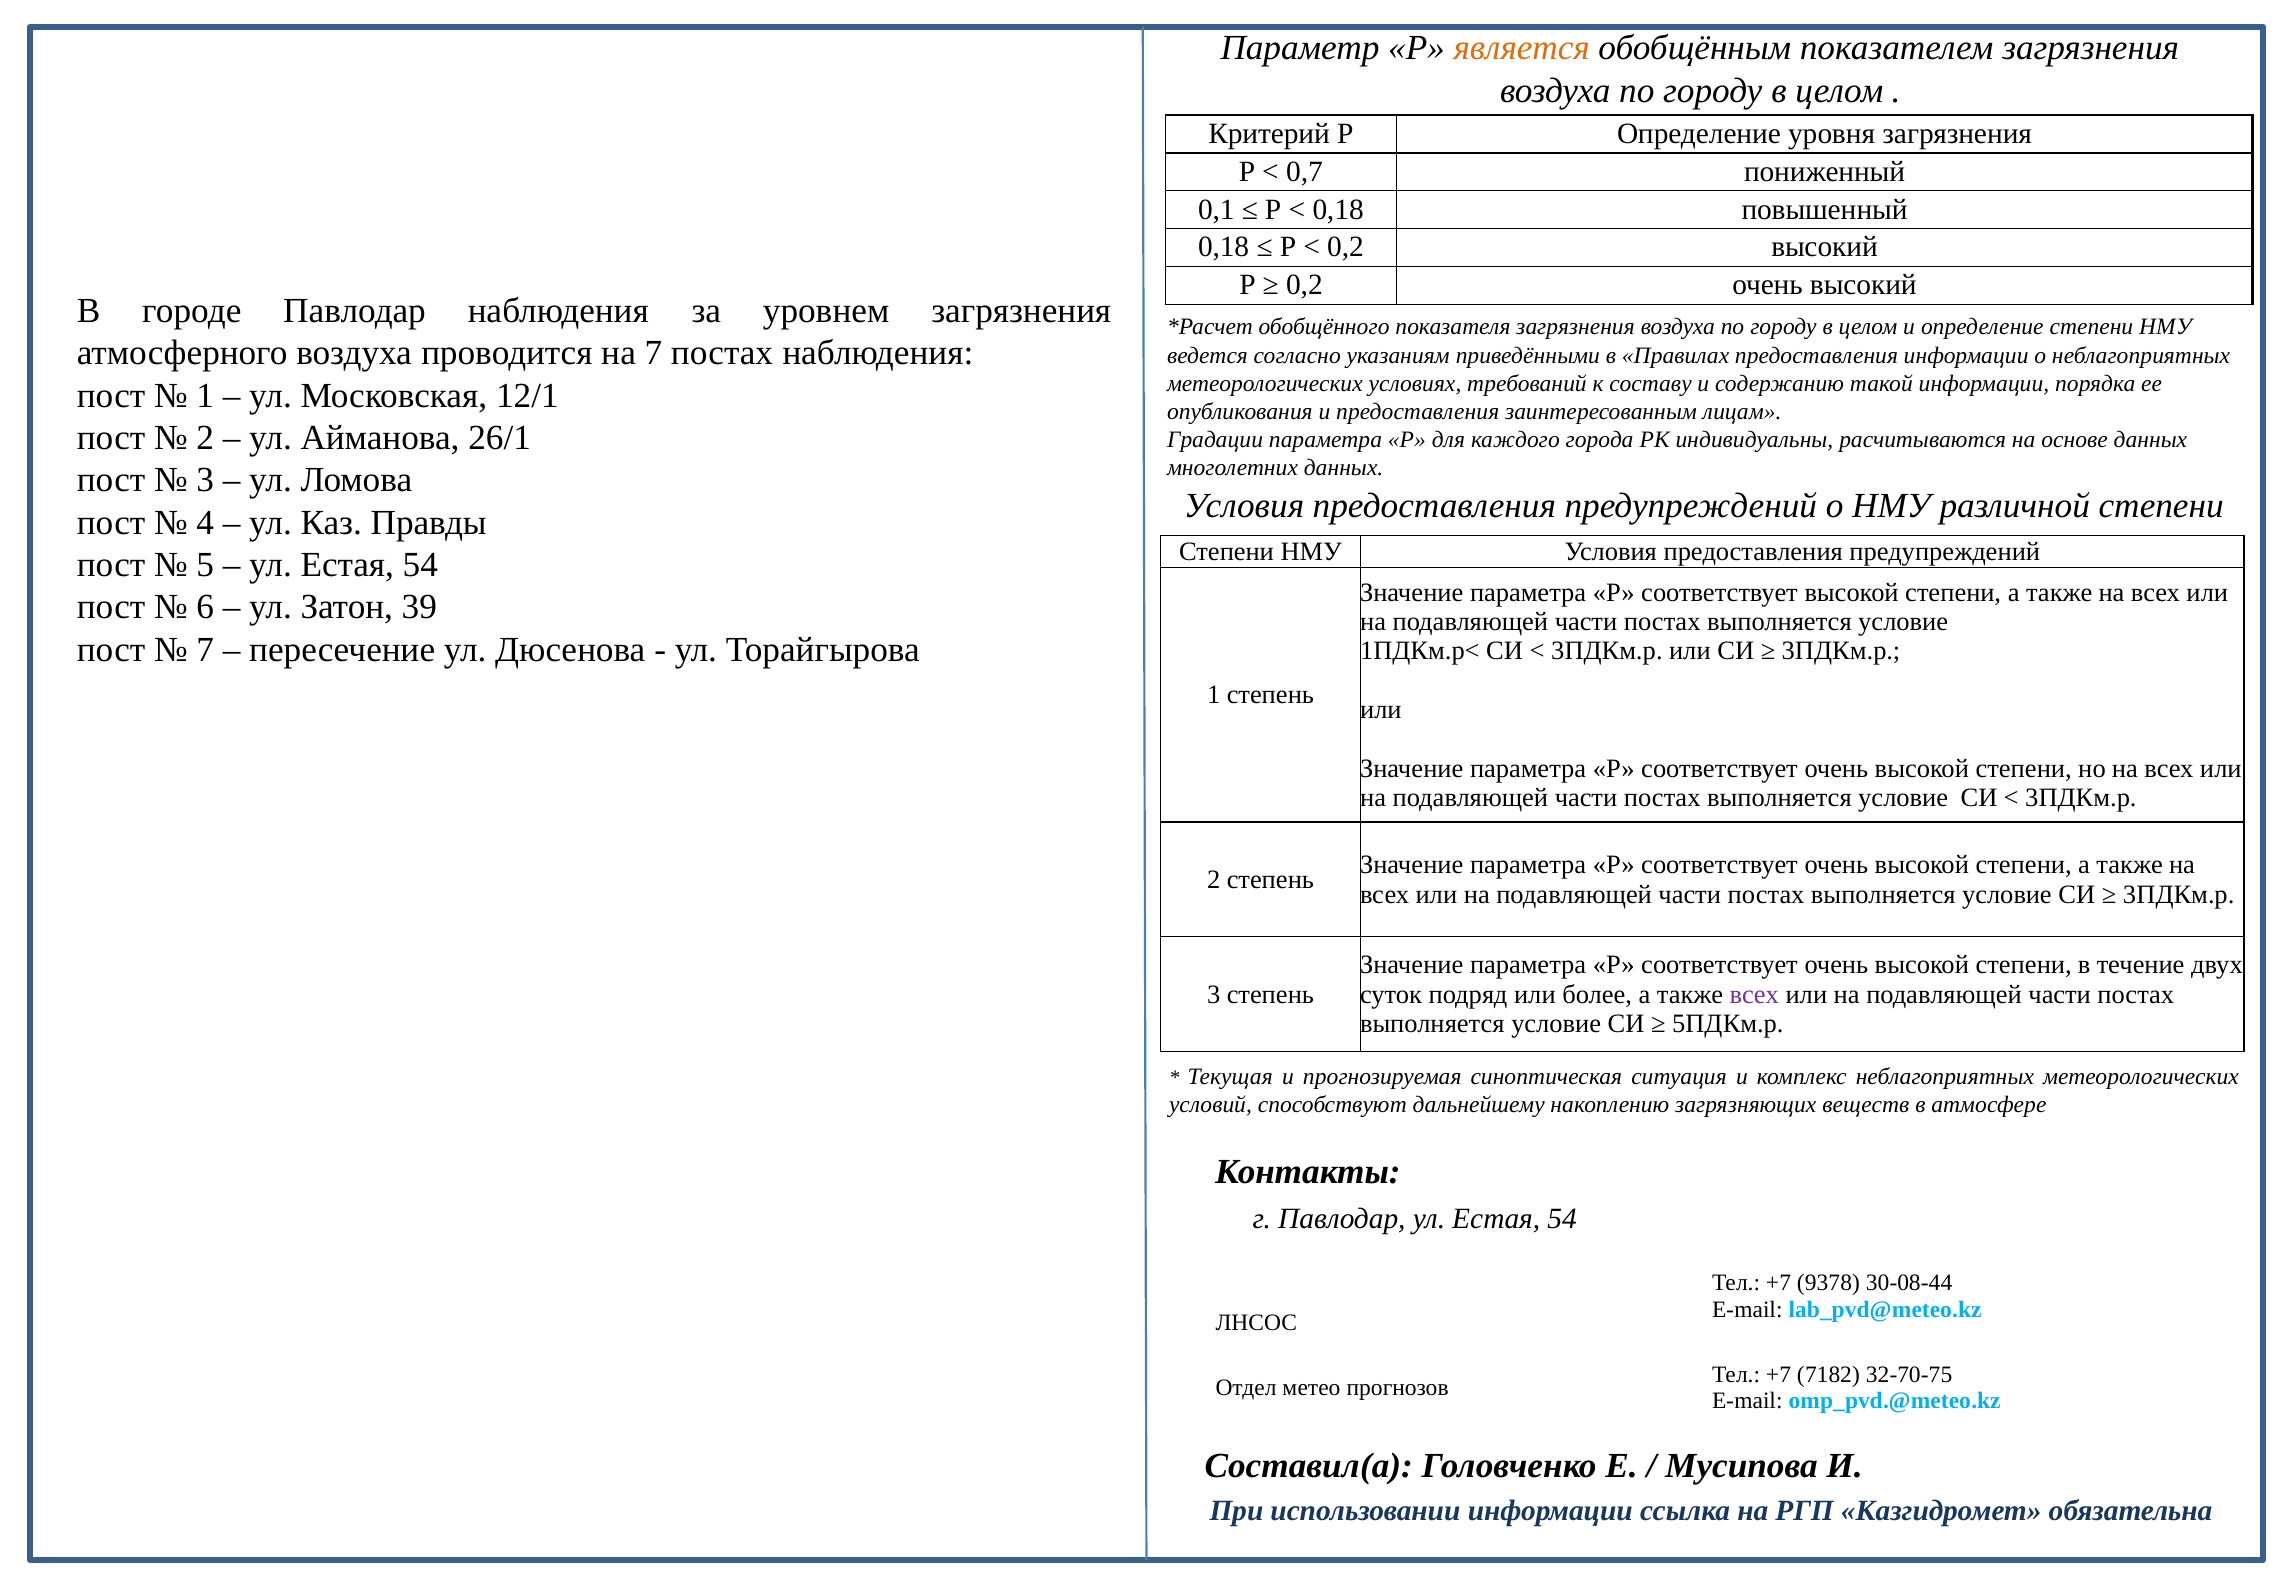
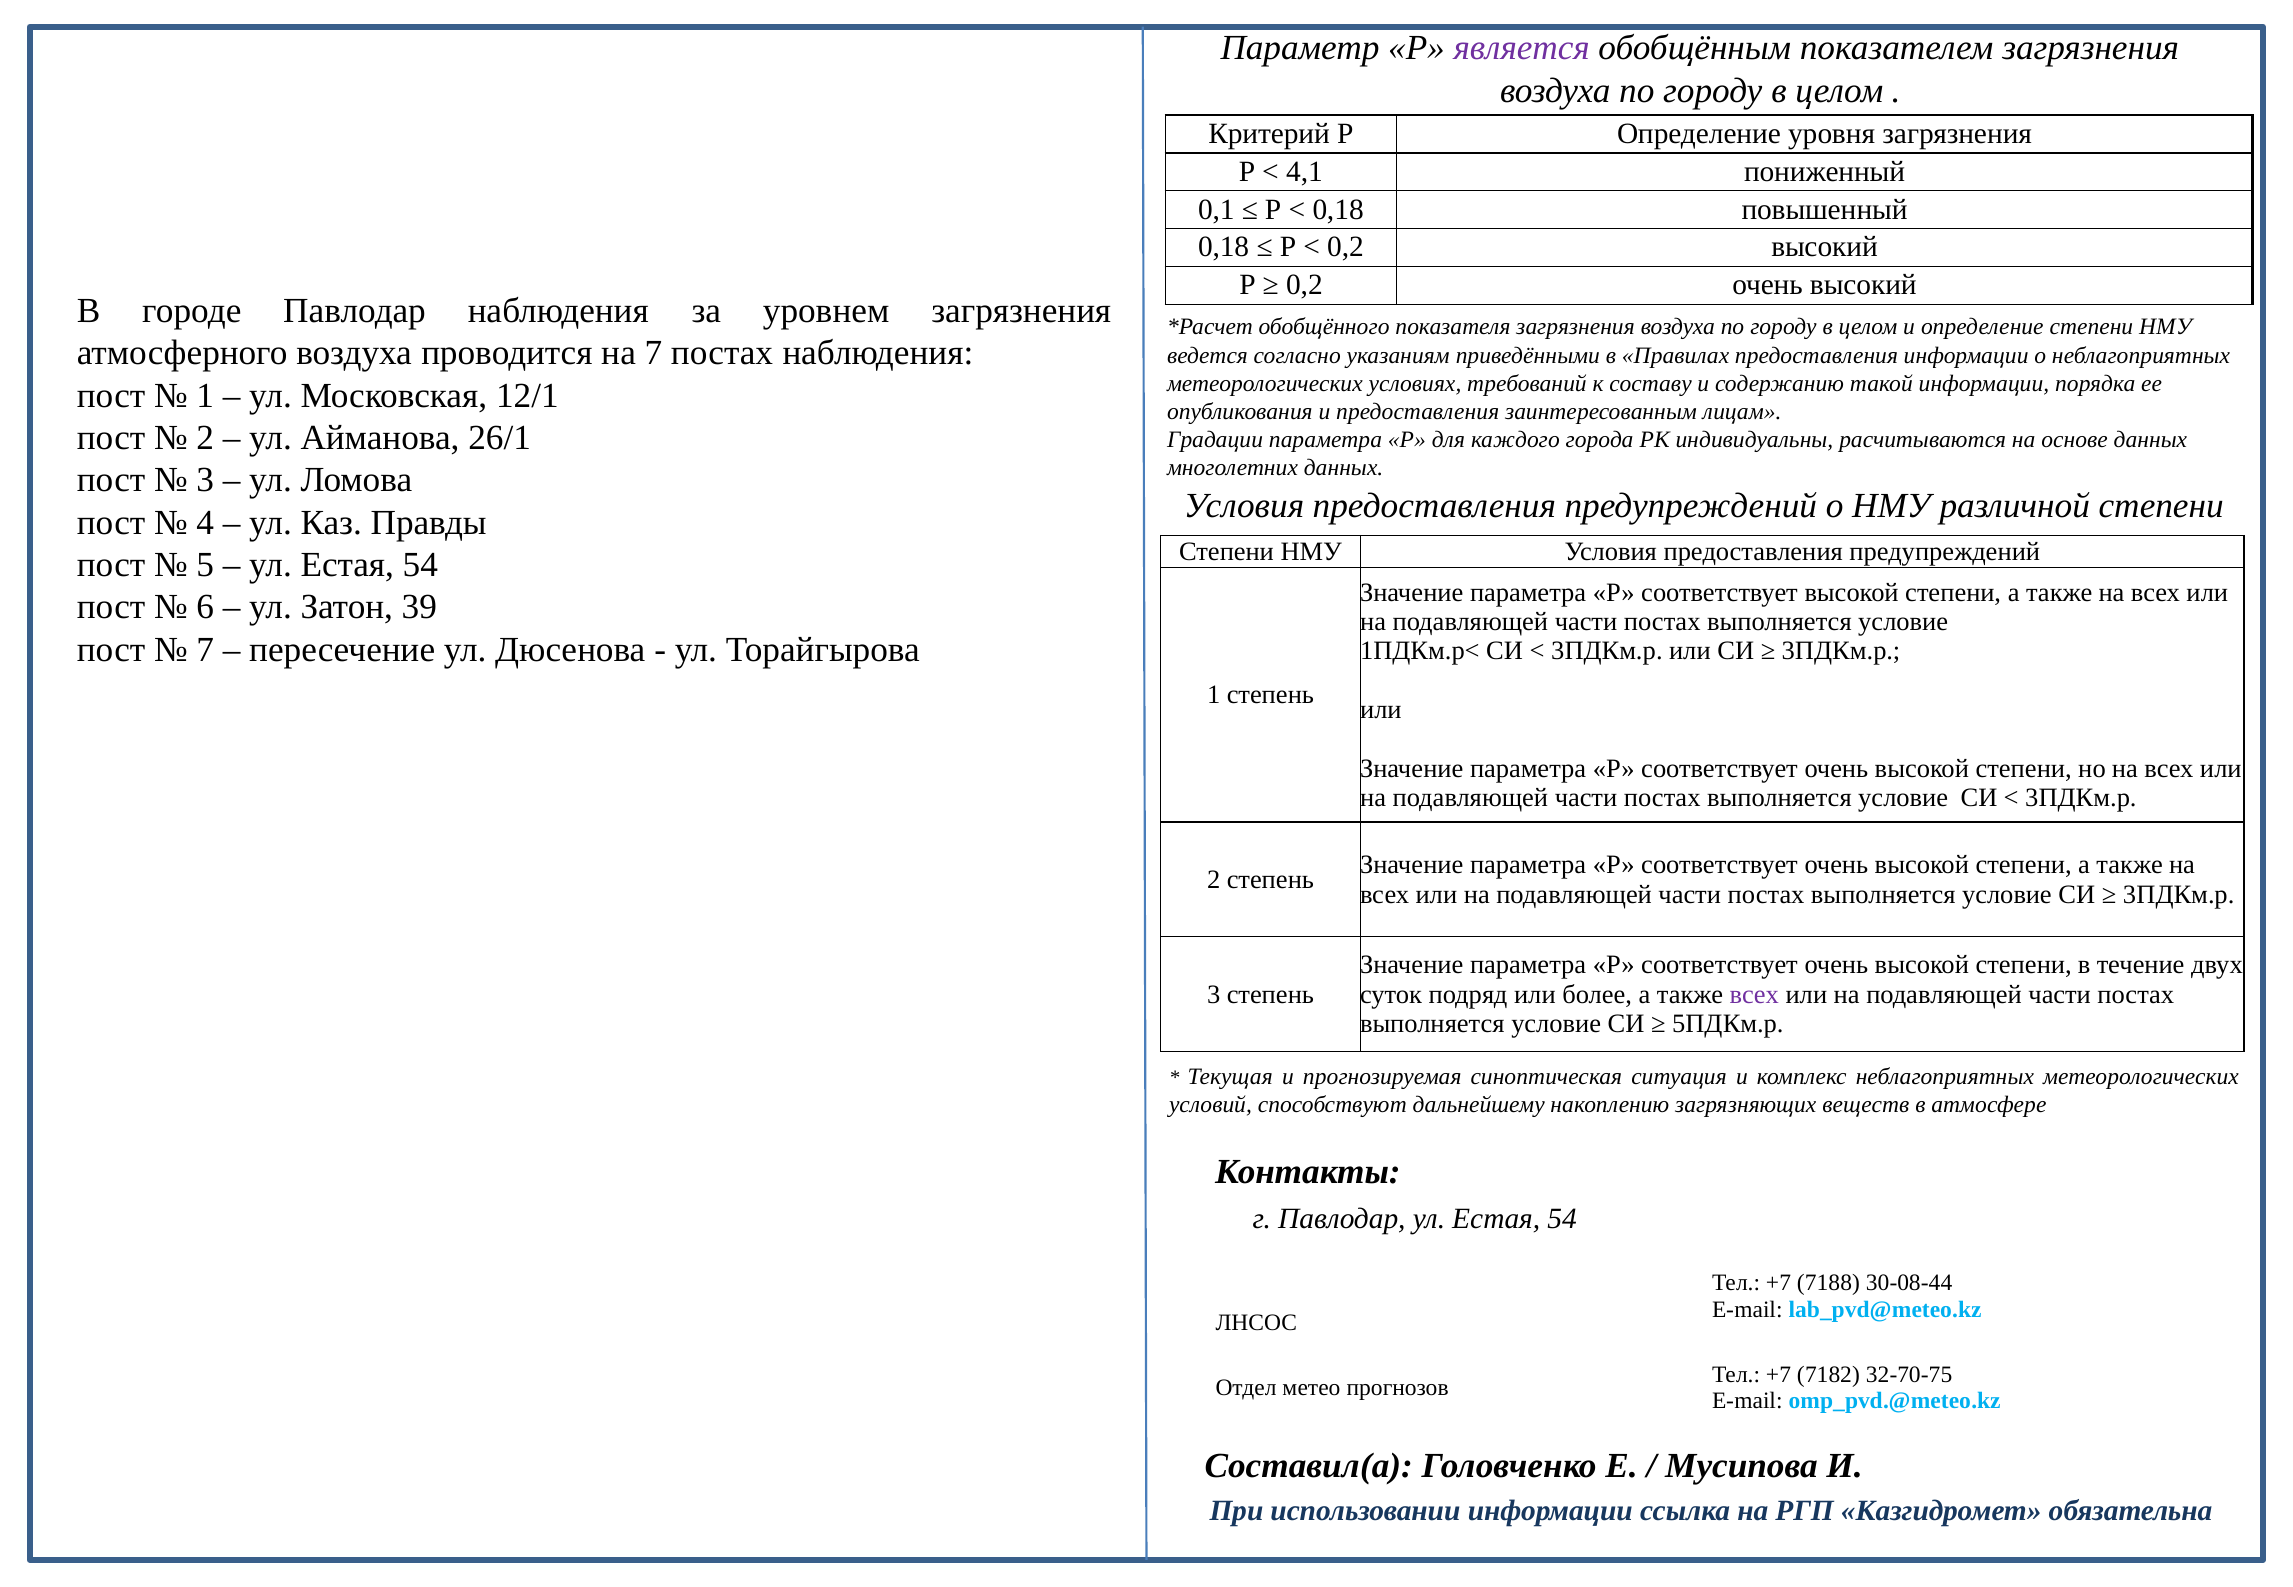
является colour: orange -> purple (1522, 48)
0,7: 0,7 -> 4,1 (1304, 172)
9378: 9378 -> 7188 (1828, 1284)
